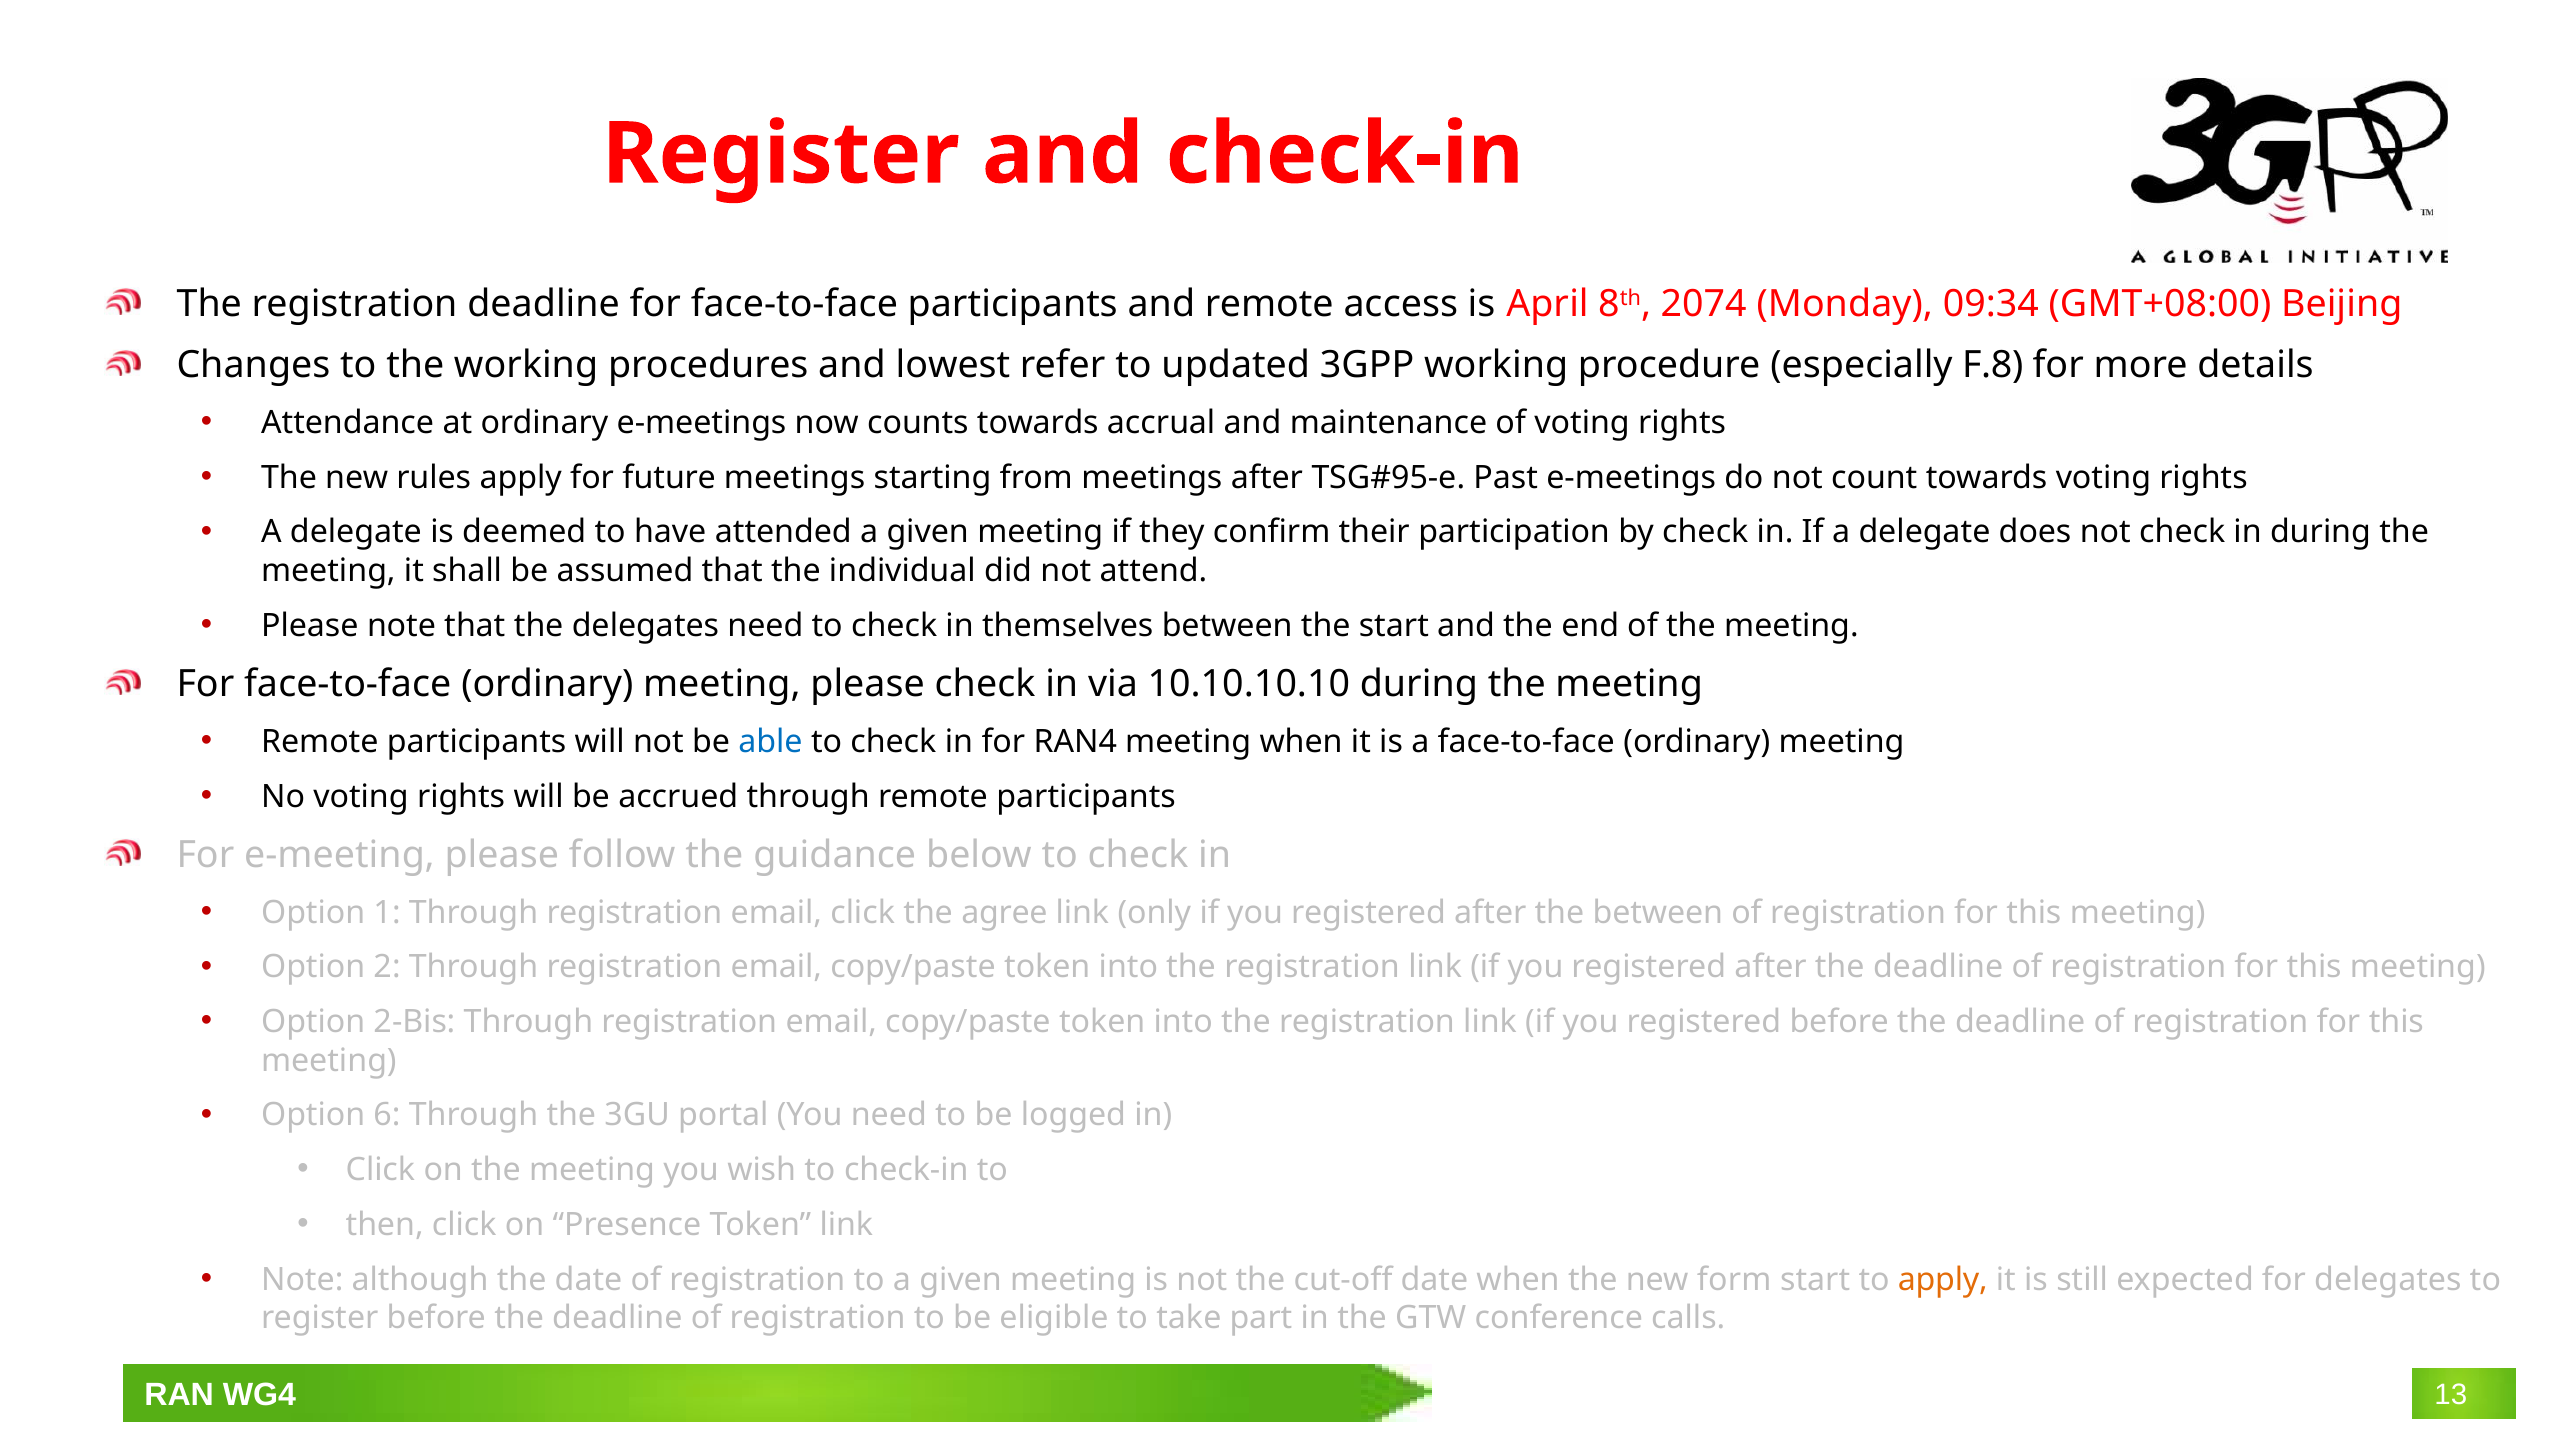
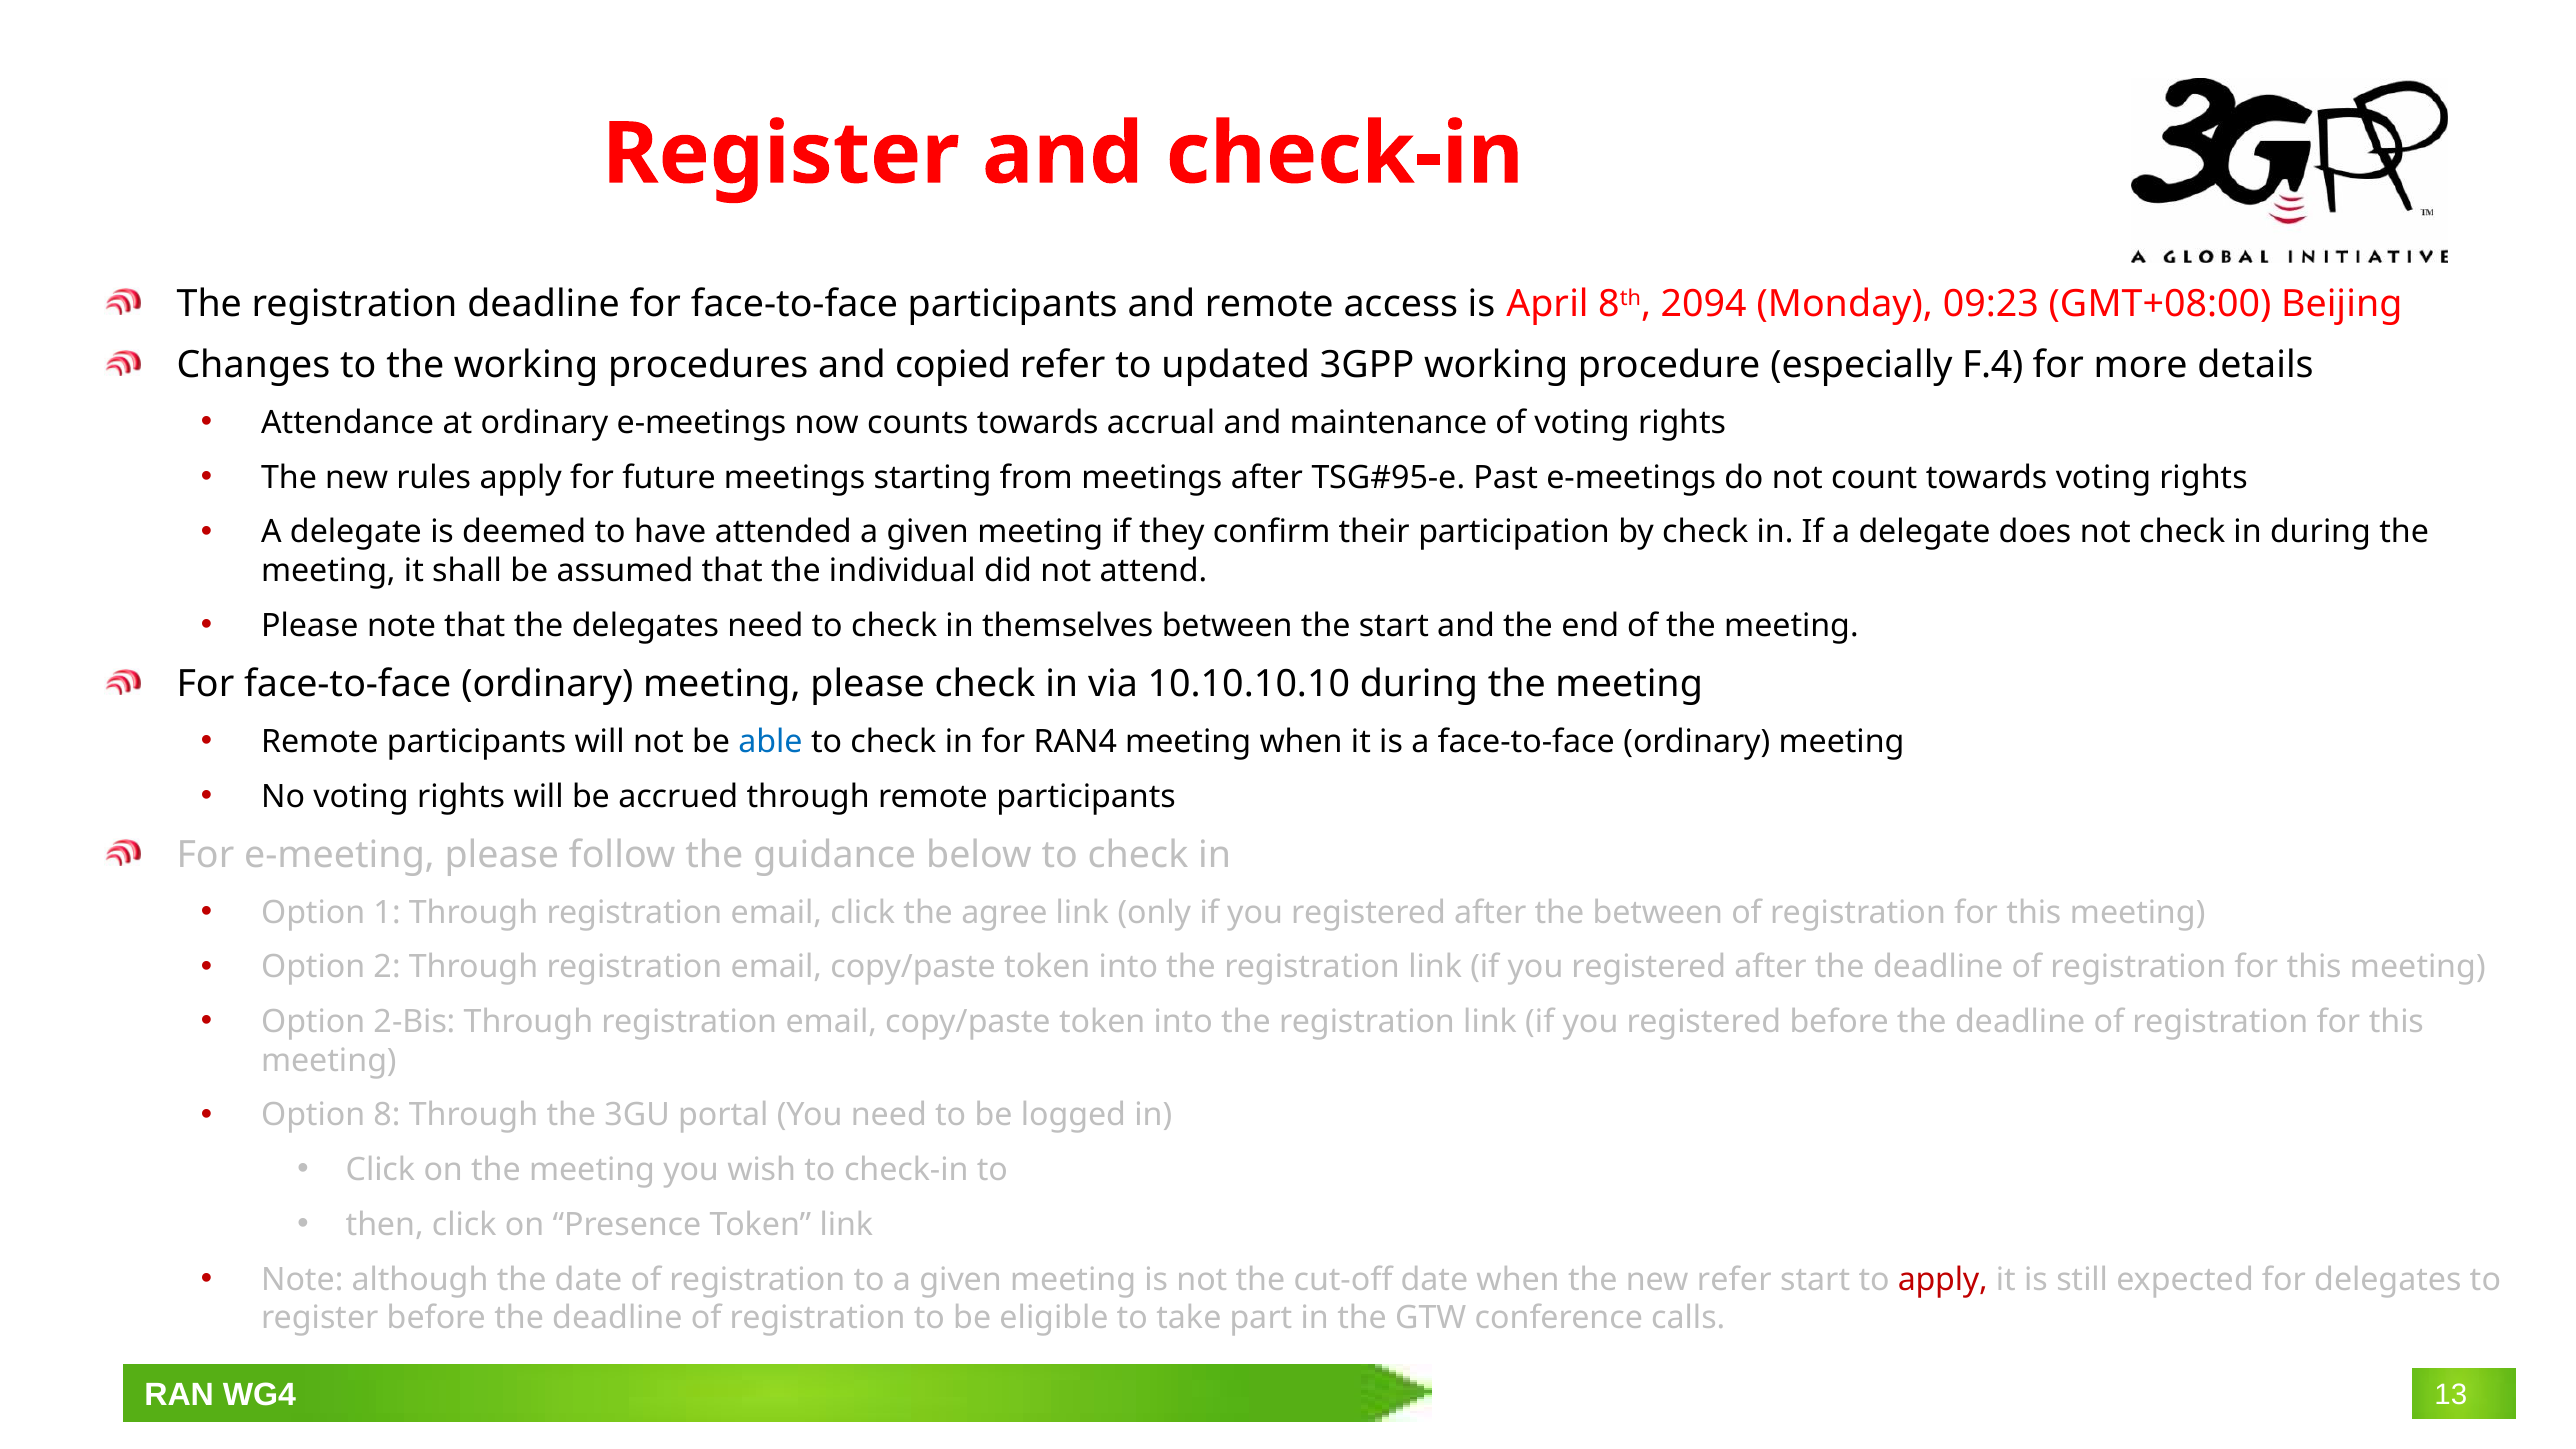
2074: 2074 -> 2094 (1704, 304)
09:34: 09:34 -> 09:23 (1991, 304)
lowest: lowest -> copied (953, 365)
F.8: F.8 -> F.4 (1993, 365)
6: 6 -> 8 (387, 1115)
new form: form -> refer (1734, 1280)
apply colour: orange -> red (1943, 1280)
